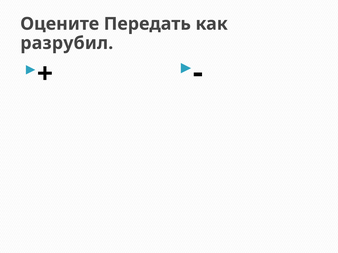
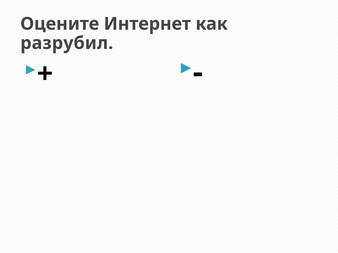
Передать: Передать -> Интернет (147, 24)
